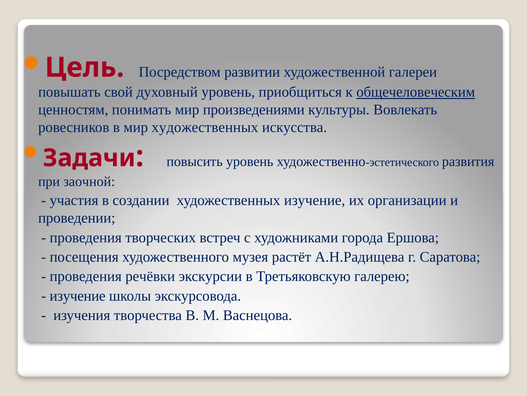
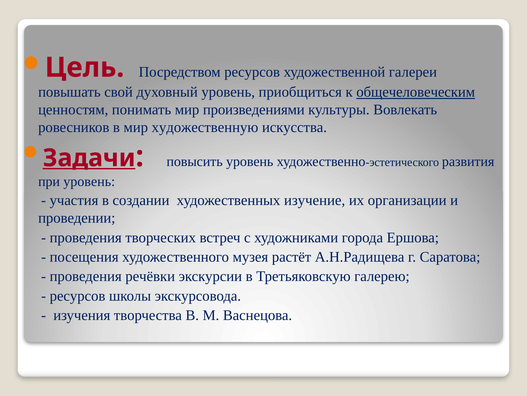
Посредством развитии: развитии -> ресурсов (252, 72)
мир художественных: художественных -> художественную (205, 127)
Задачи underline: none -> present (89, 158)
при заочной: заочной -> уровень (89, 181)
изучение: изучение -> ресурсов (78, 295)
